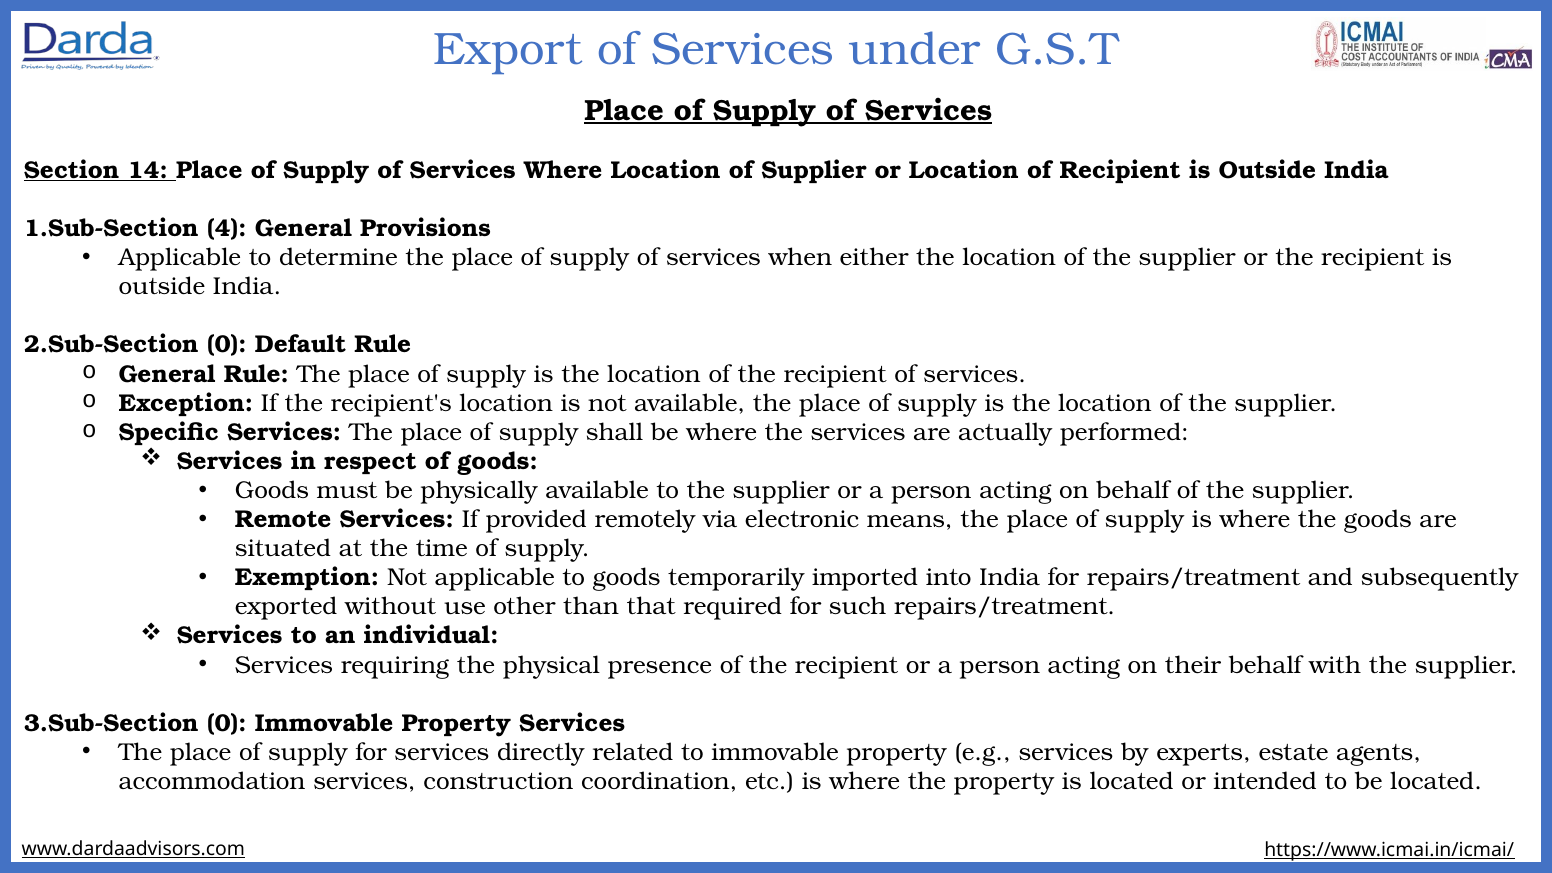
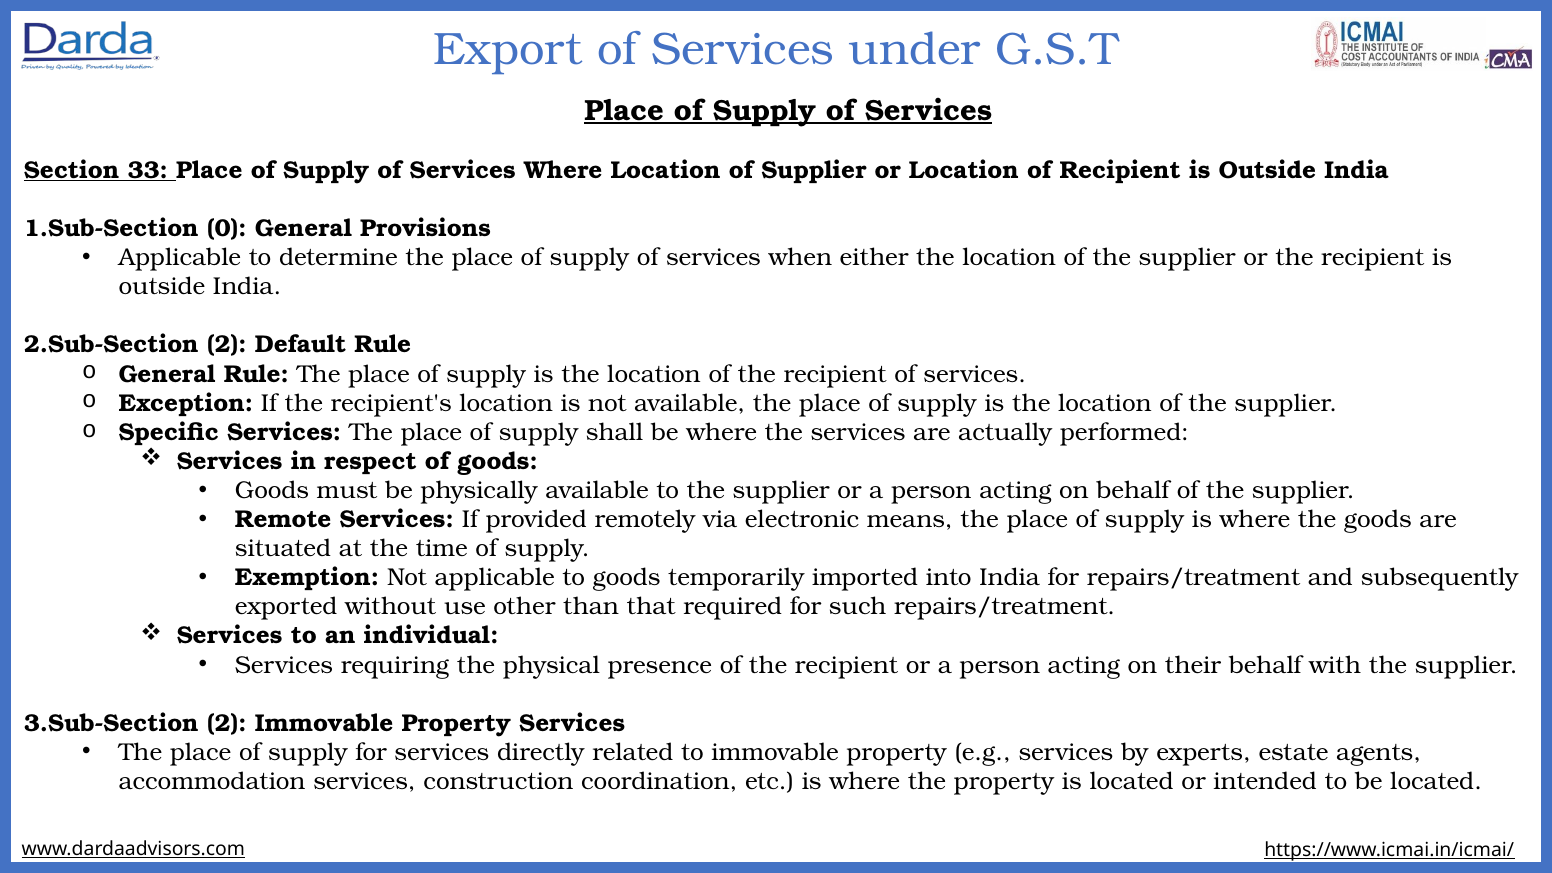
14: 14 -> 33 (148, 170)
4: 4 -> 0 (227, 229)
0: 0 -> 2 (227, 345)
0: 0 -> 2 (227, 723)
